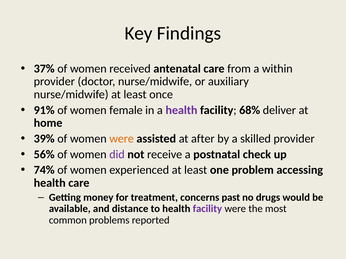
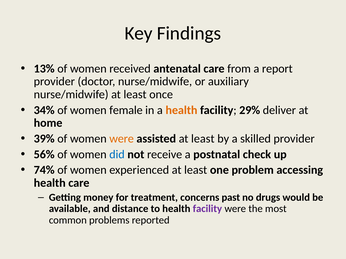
37%: 37% -> 13% (44, 69)
within: within -> report (277, 69)
91%: 91% -> 34% (44, 110)
health colour: purple -> orange (181, 110)
68%: 68% -> 29% (250, 110)
assisted at after: after -> least (203, 139)
did colour: purple -> blue (117, 155)
